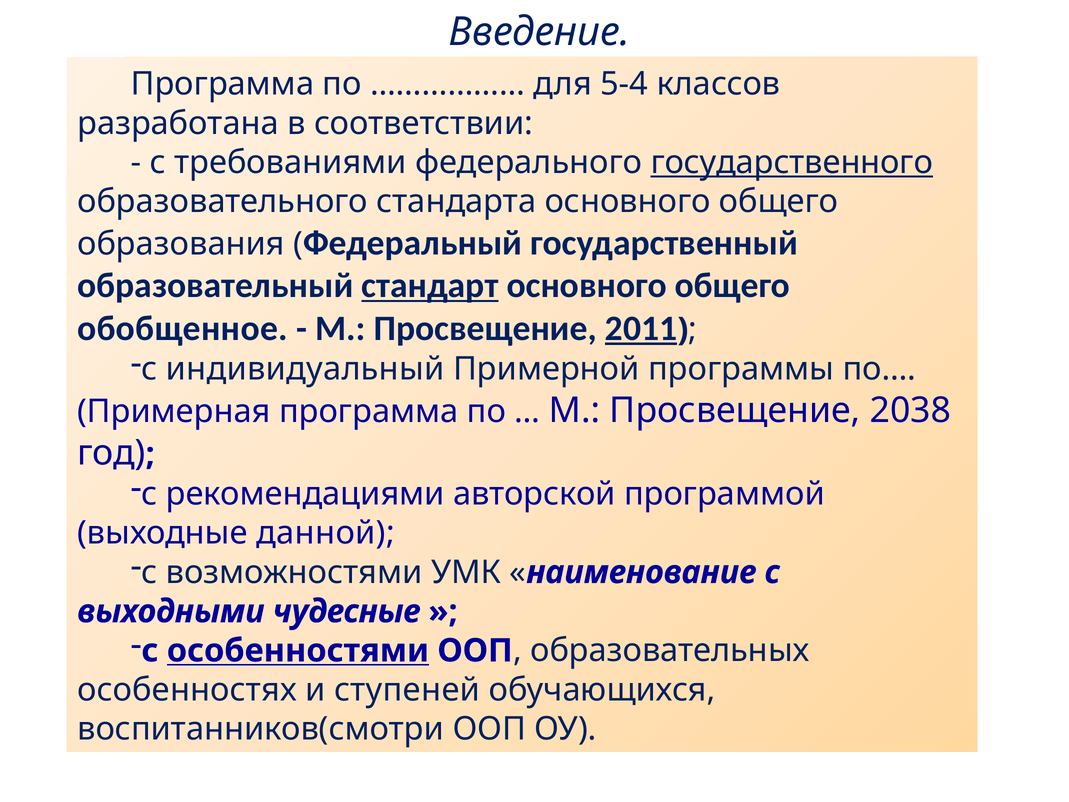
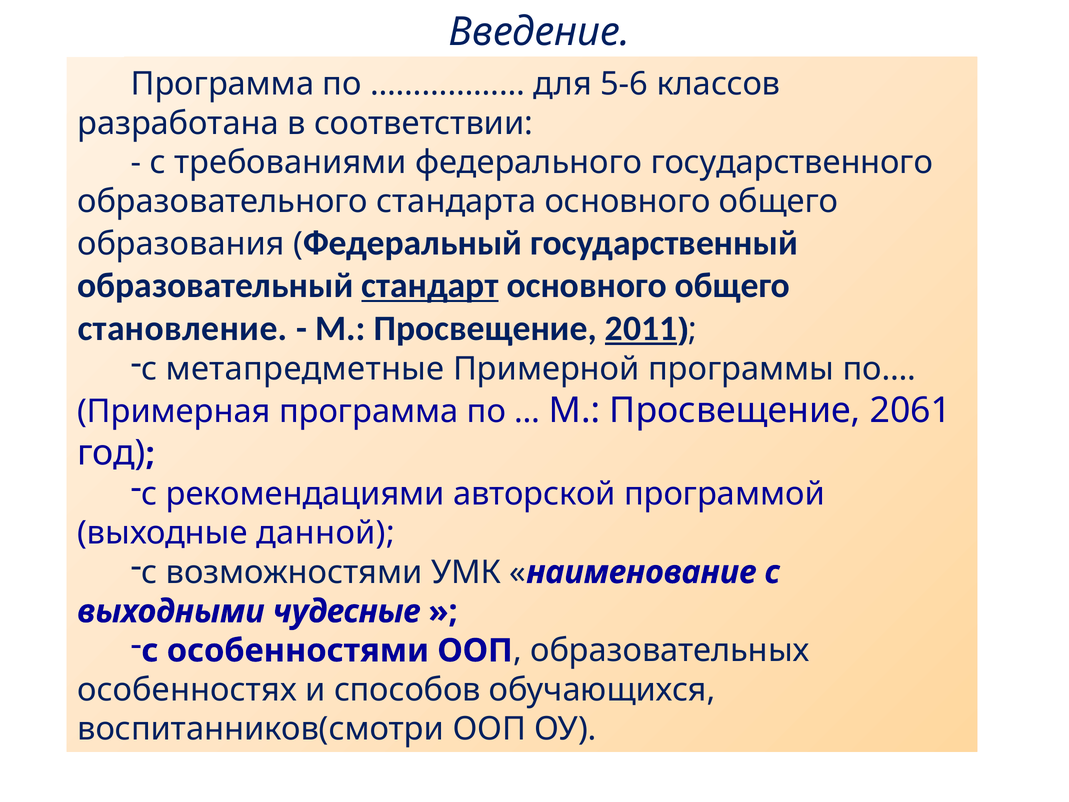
5-4: 5-4 -> 5-6 (624, 84)
государственного underline: present -> none (792, 162)
обобщенное: обобщенное -> становление (182, 328)
индивидуальный: индивидуальный -> метапредметные (305, 369)
2038: 2038 -> 2061 (910, 410)
особенностями underline: present -> none (298, 650)
ступеней: ступеней -> способов (407, 690)
